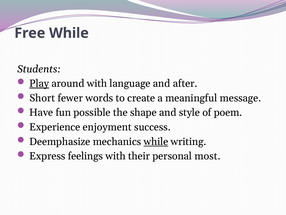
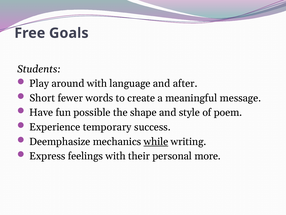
Free While: While -> Goals (69, 33)
Play underline: present -> none (39, 83)
enjoyment: enjoyment -> temporary (107, 127)
most: most -> more (208, 156)
